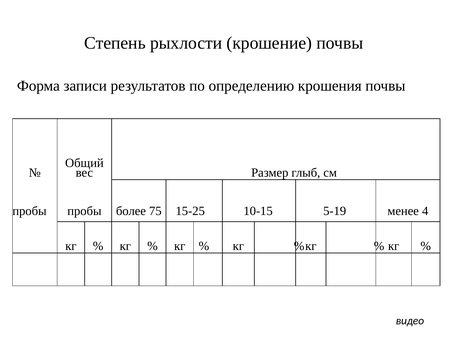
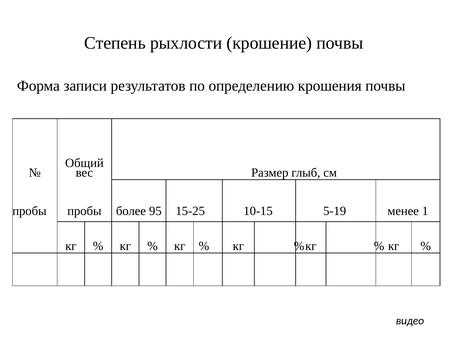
75: 75 -> 95 (155, 211)
4: 4 -> 1 (425, 211)
